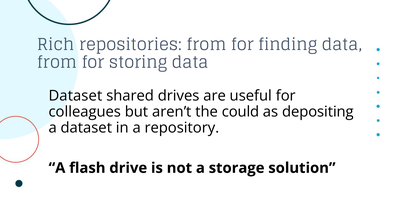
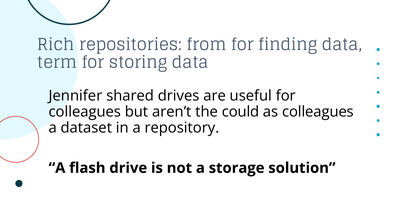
from: from -> term (57, 63)
Dataset: Dataset -> Jennifer (75, 96)
as depositing: depositing -> colleagues (318, 112)
